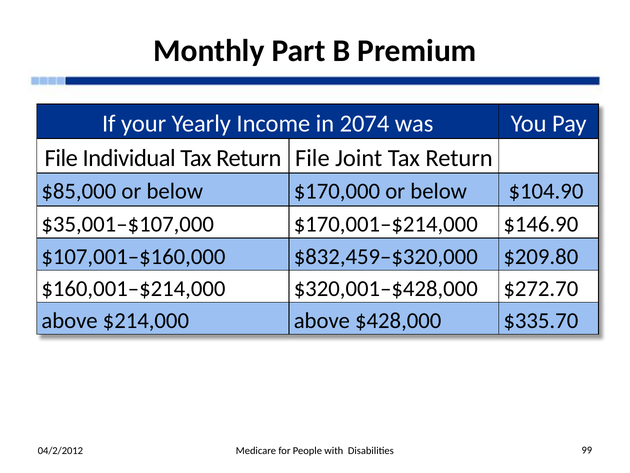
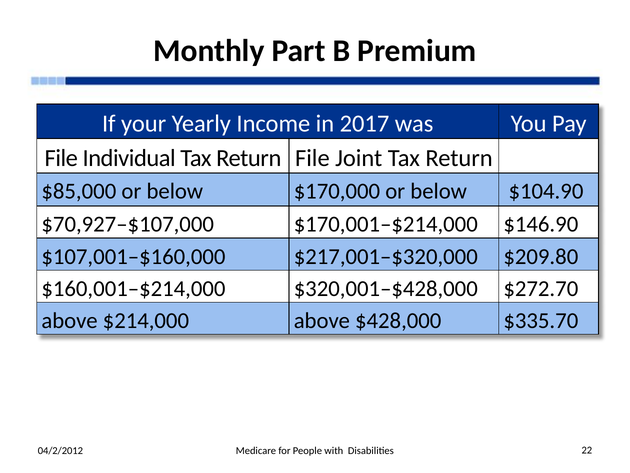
2074: 2074 -> 2017 (364, 124)
$35,001–$107,000: $35,001–$107,000 -> $70,927–$107,000 (128, 224)
$832,459–$320,000: $832,459–$320,000 -> $217,001–$320,000 (386, 256)
99: 99 -> 22 (587, 450)
